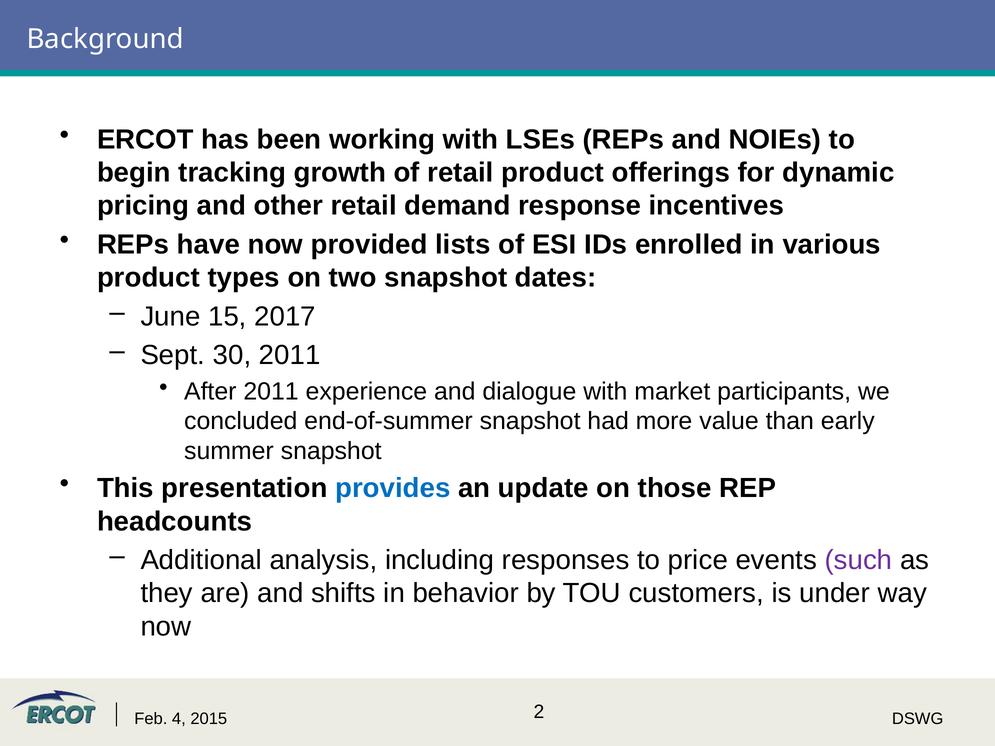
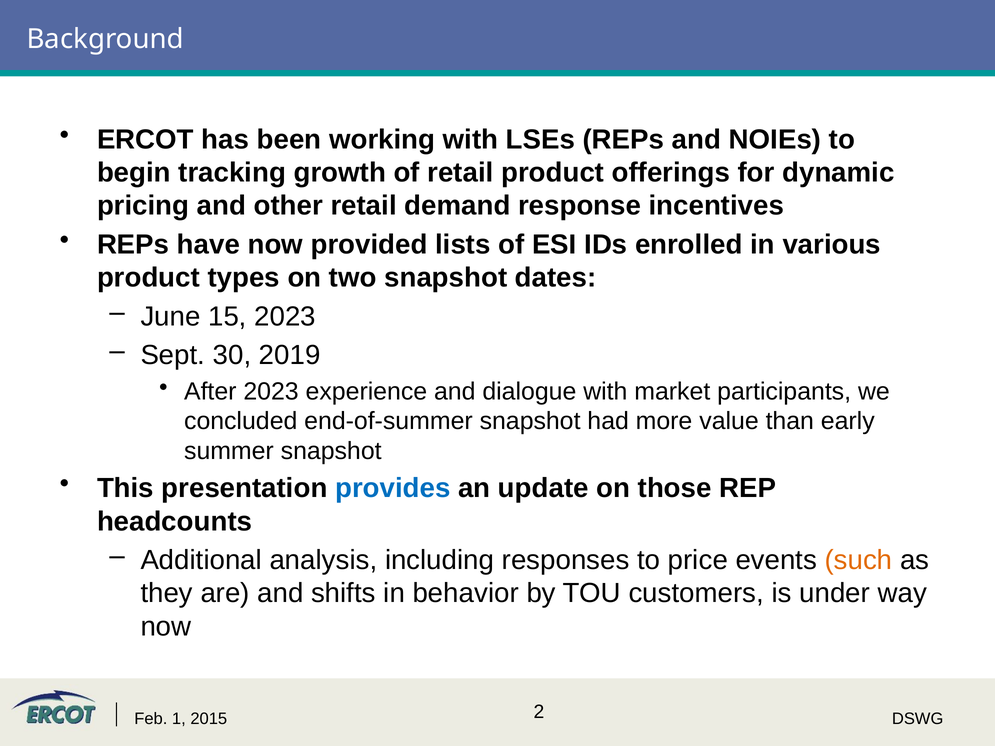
15 2017: 2017 -> 2023 (285, 317)
30 2011: 2011 -> 2019 (290, 355)
After 2011: 2011 -> 2023 (271, 392)
such colour: purple -> orange (858, 560)
4: 4 -> 1 (179, 719)
